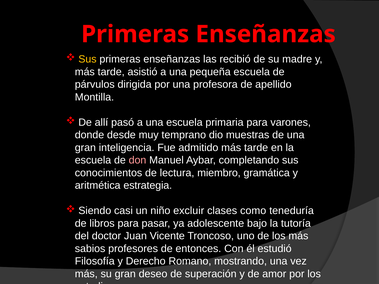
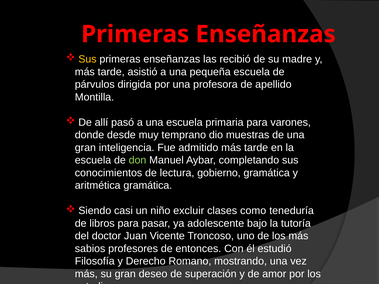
don colour: pink -> light green (138, 160)
miembro: miembro -> gobierno (219, 173)
aritmética estrategia: estrategia -> gramática (148, 186)
